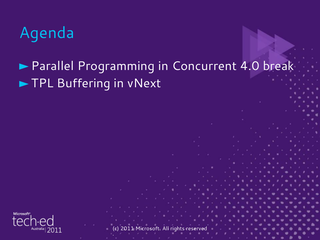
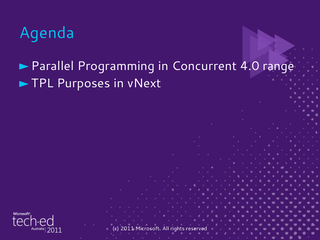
break: break -> range (278, 66)
Buffering: Buffering -> Purposes (84, 83)
